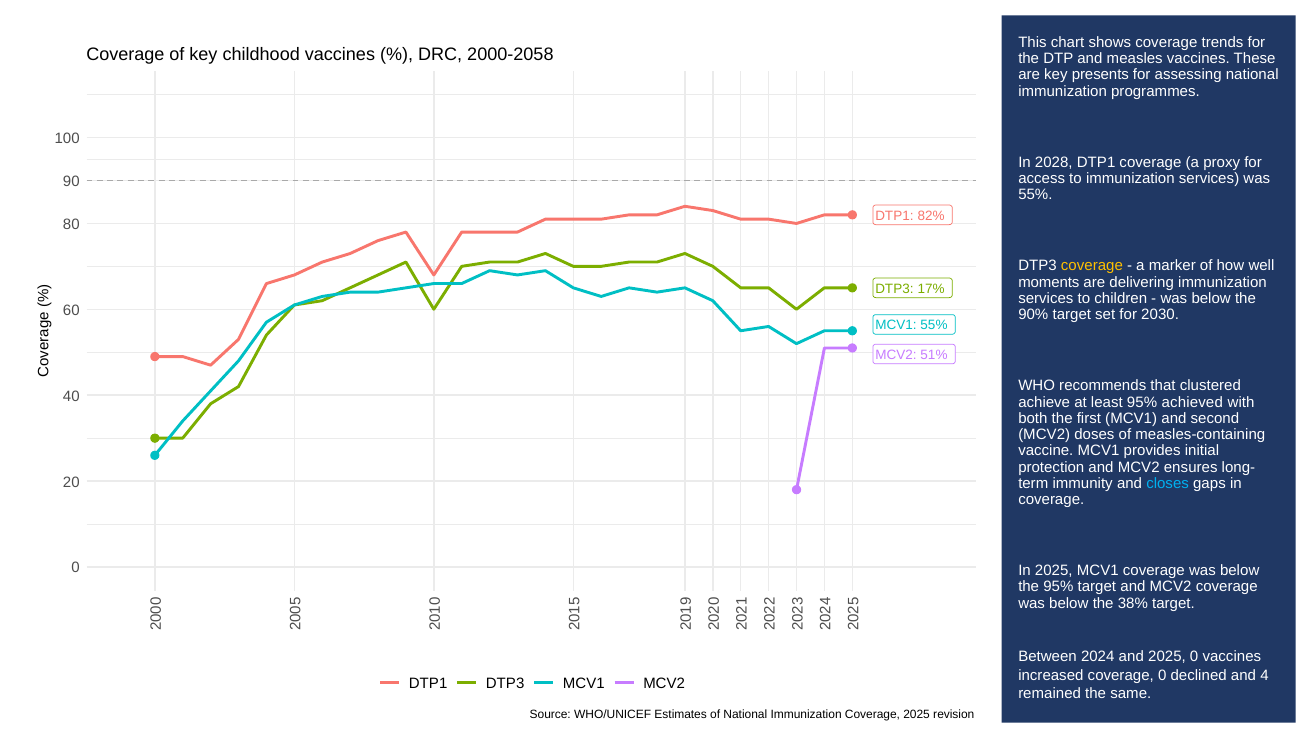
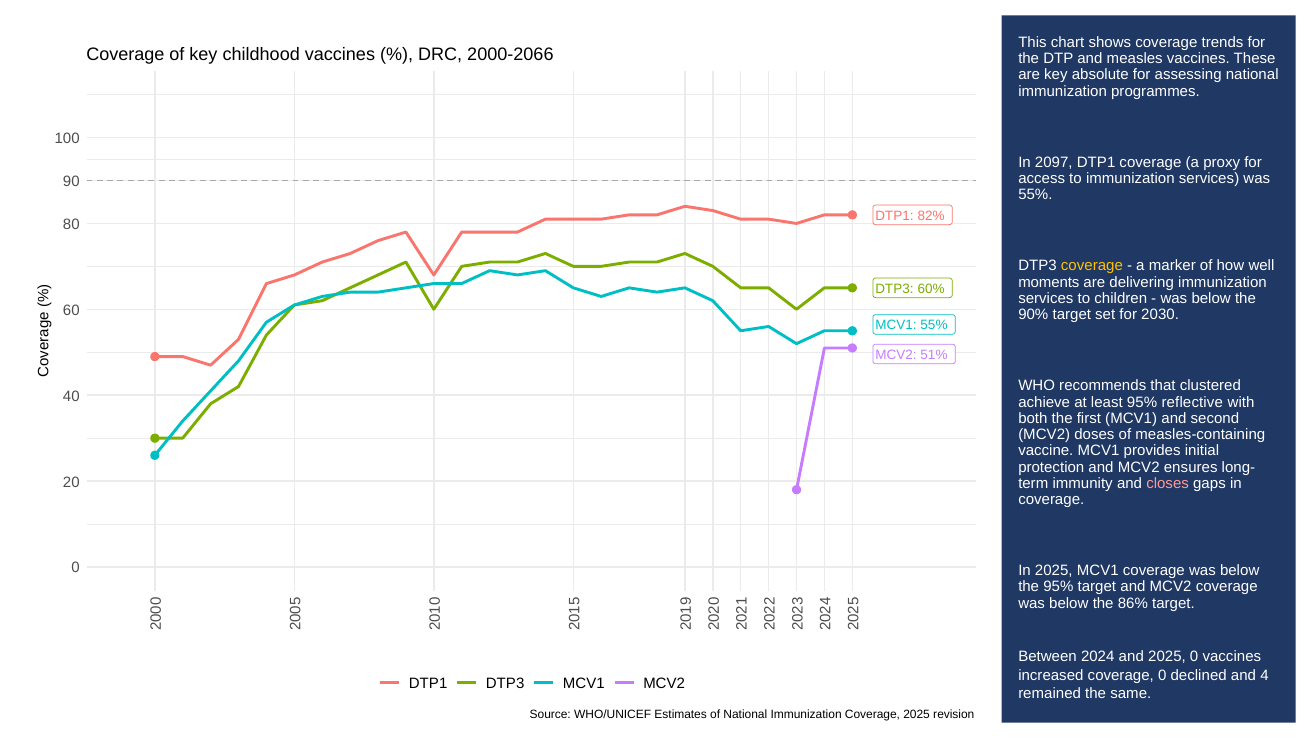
2000-2058: 2000-2058 -> 2000-2066 (510, 55)
presents: presents -> absolute (1100, 75)
2028: 2028 -> 2097 (1054, 162)
17%: 17% -> 60% (931, 289)
achieved: achieved -> reflective (1192, 402)
closes colour: light blue -> pink (1168, 483)
38%: 38% -> 86% (1133, 603)
